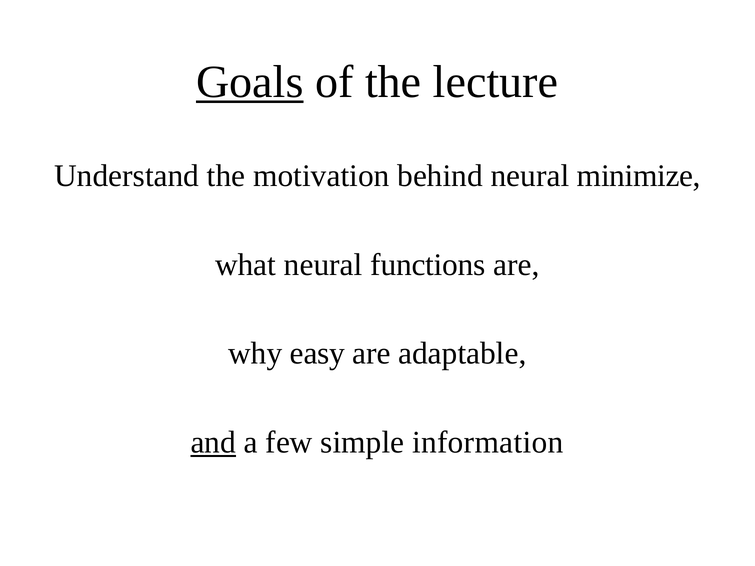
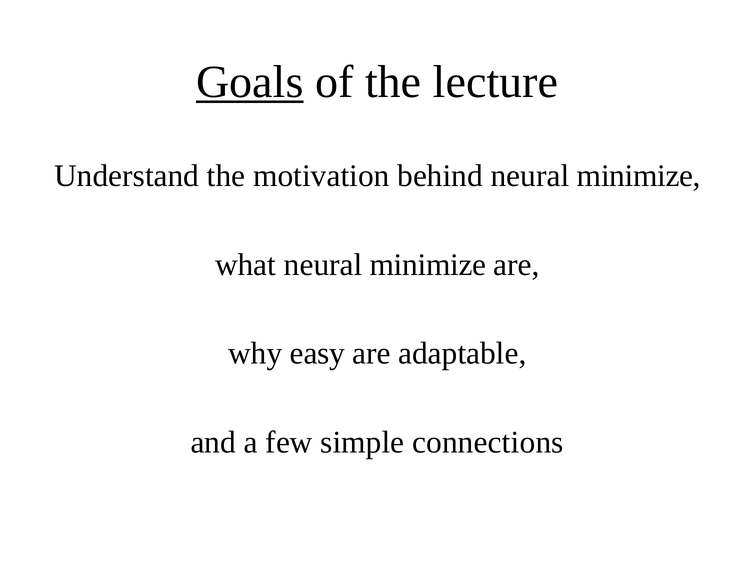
what neural functions: functions -> minimize (428, 265)
and underline: present -> none (213, 443)
information: information -> connections (488, 443)
